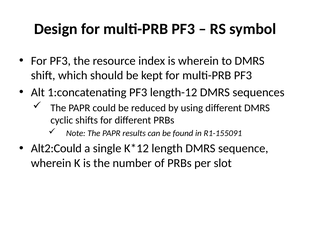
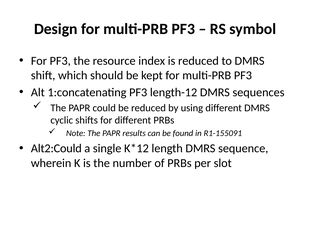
is wherein: wherein -> reduced (198, 61)
